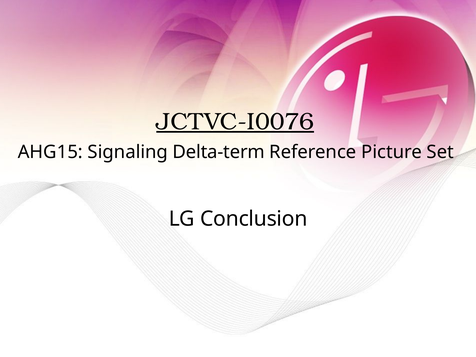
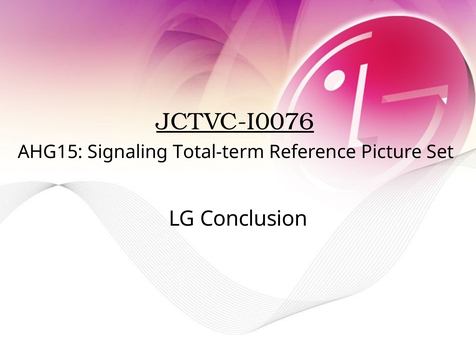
Delta-term: Delta-term -> Total-term (219, 152)
